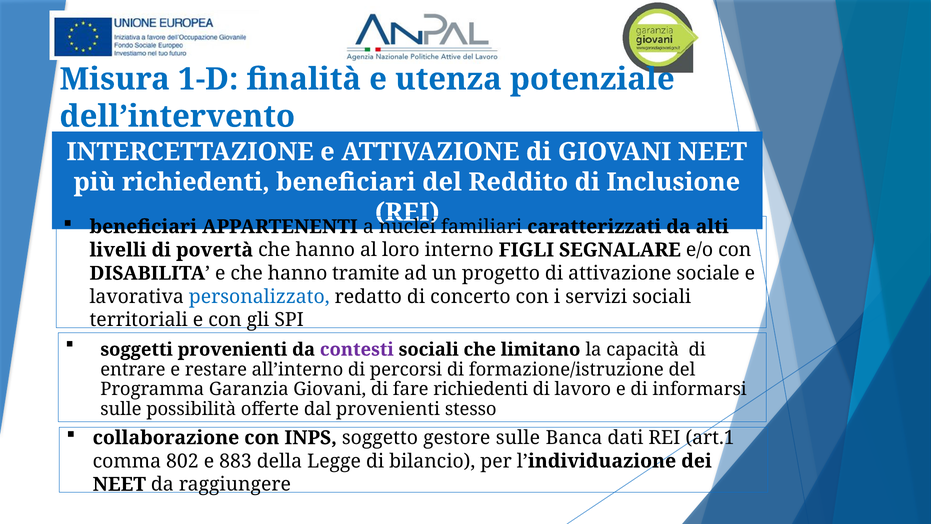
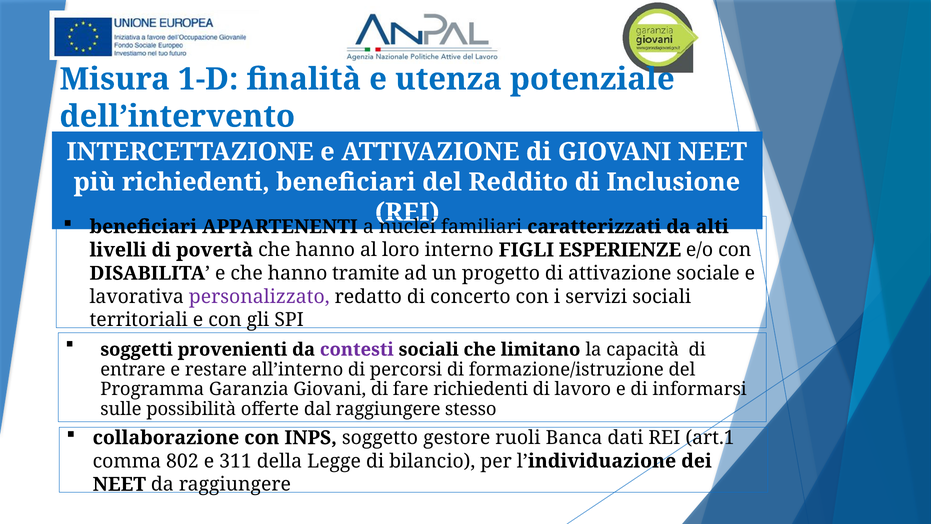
SEGNALARE: SEGNALARE -> ESPERIENZE (620, 250)
personalizzato colour: blue -> purple (259, 296)
dal provenienti: provenienti -> raggiungere (388, 409)
gestore sulle: sulle -> ruoli (518, 438)
883: 883 -> 311 (235, 461)
